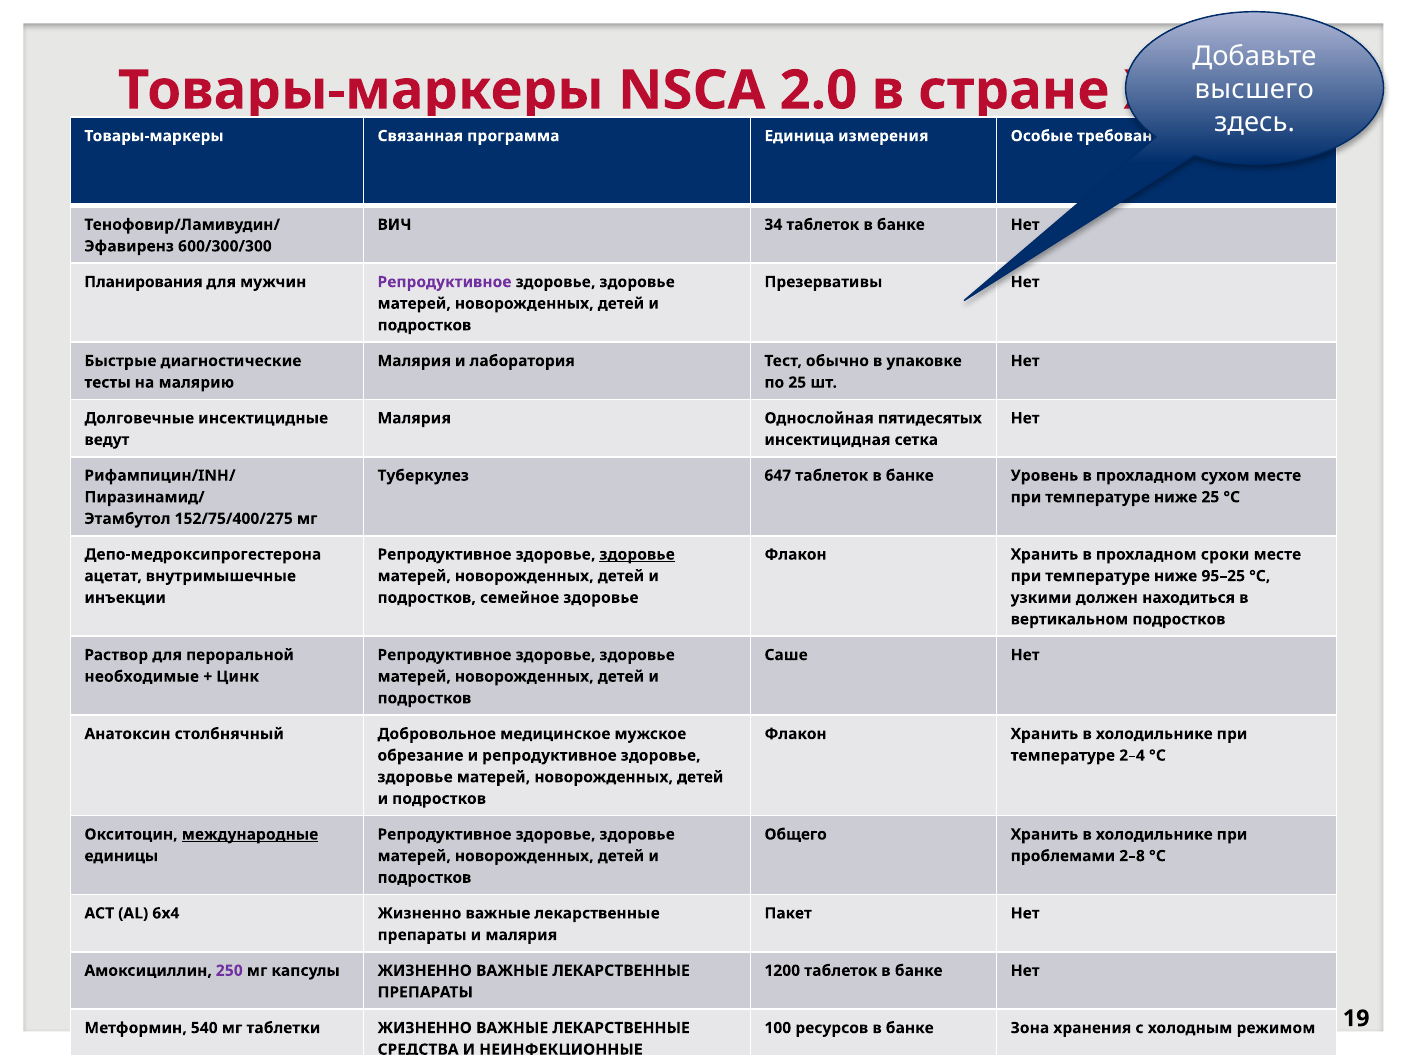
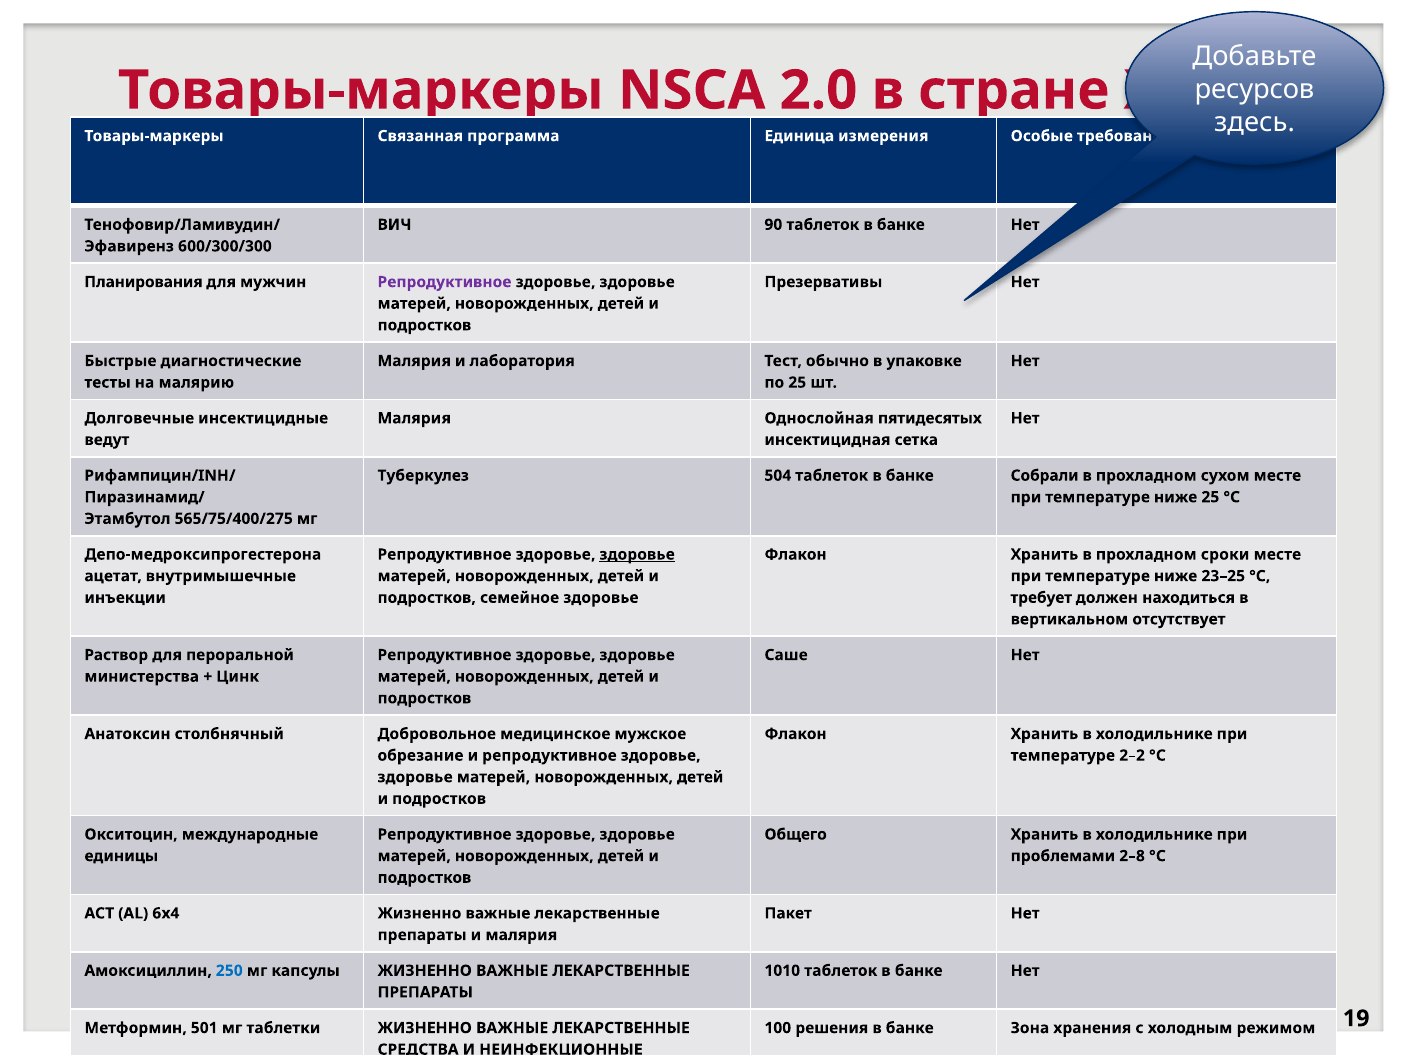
высшего: высшего -> ресурсов (1255, 90)
34: 34 -> 90 (773, 225)
647: 647 -> 504 (778, 476)
Уровень: Уровень -> Собрали (1045, 476)
152/75/400/275: 152/75/400/275 -> 565/75/400/275 (234, 519)
95–25: 95–25 -> 23–25 (1223, 576)
узкими: узкими -> требует (1041, 598)
вертикальном подростков: подростков -> отсутствует (1179, 619)
необходимые: необходимые -> министерства (142, 677)
2–4: 2–4 -> 2–2 (1132, 756)
международные underline: present -> none (250, 835)
250 colour: purple -> blue (229, 971)
1200: 1200 -> 1010 (782, 971)
540: 540 -> 501 (204, 1028)
ресурсов: ресурсов -> решения (832, 1028)
